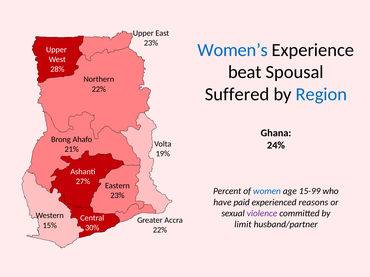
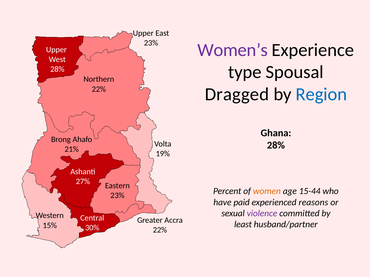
Women’s colour: blue -> purple (233, 50)
beat: beat -> type (245, 72)
Suffered: Suffered -> Dragged (237, 94)
24%: 24% -> 28% (276, 146)
women colour: blue -> orange (267, 192)
15-99: 15-99 -> 15-44 (310, 192)
limit: limit -> least (243, 225)
